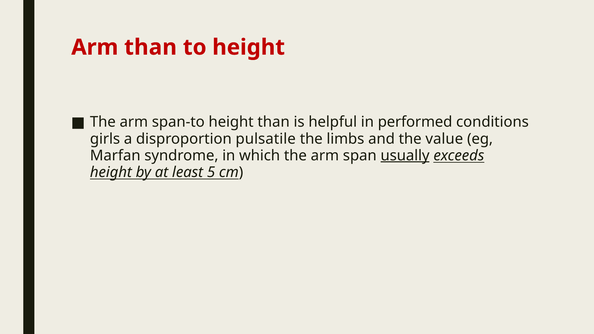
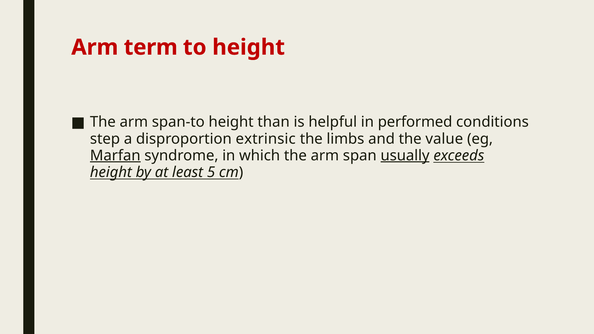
Arm than: than -> term (151, 47)
girls: girls -> step (105, 139)
pulsatile: pulsatile -> extrinsic (266, 139)
Marfan underline: none -> present (115, 156)
